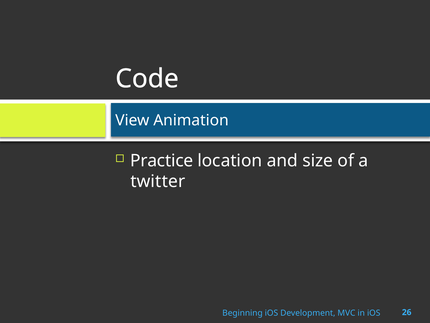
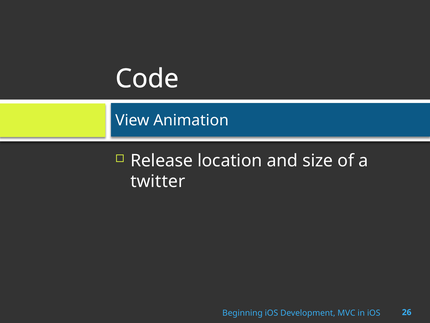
Practice: Practice -> Release (162, 160)
